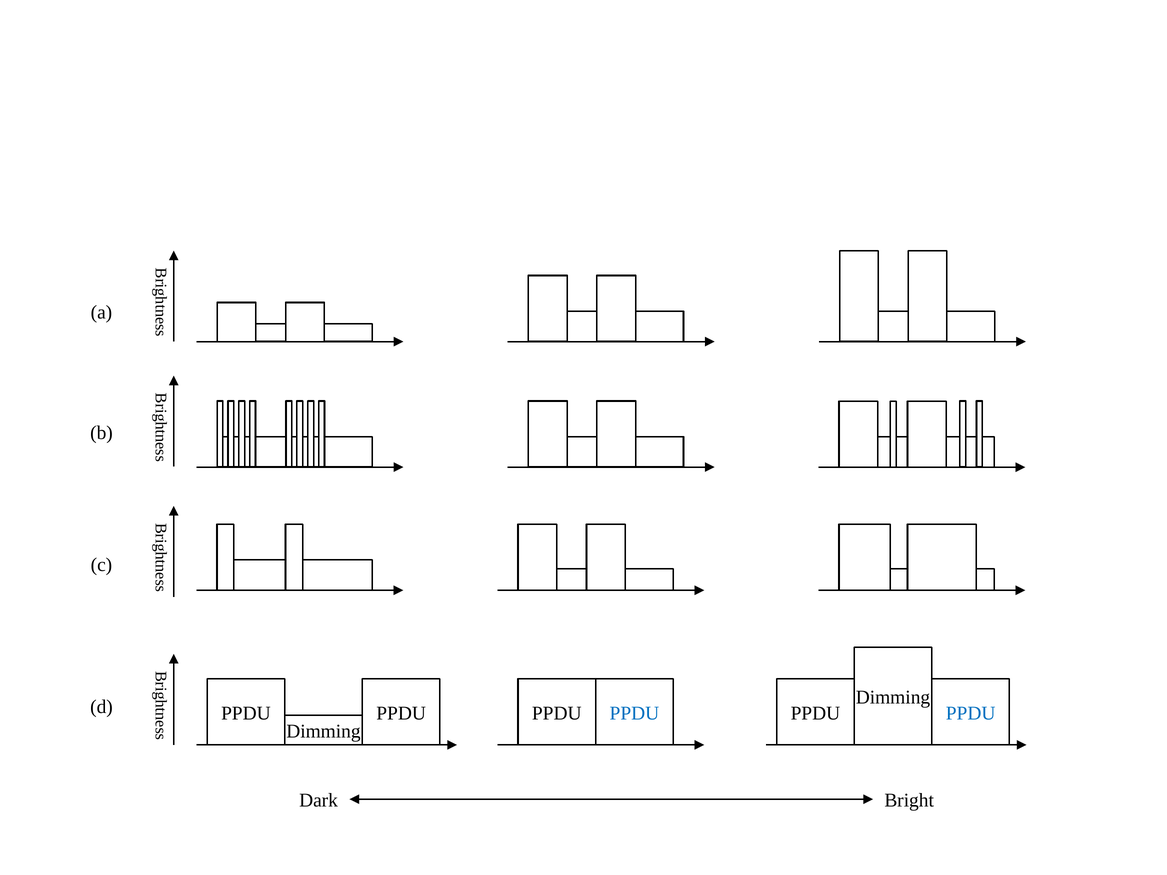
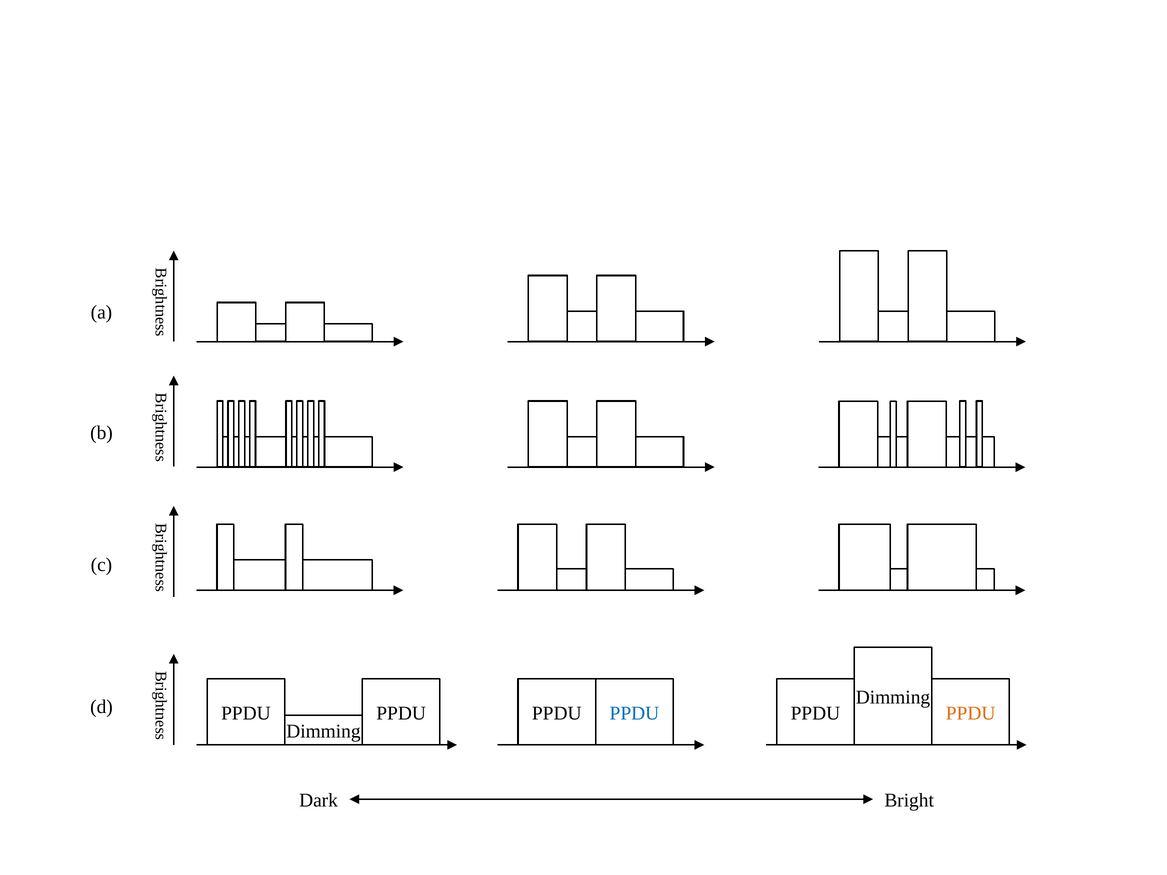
PPDU colour: blue -> orange (971, 713)
